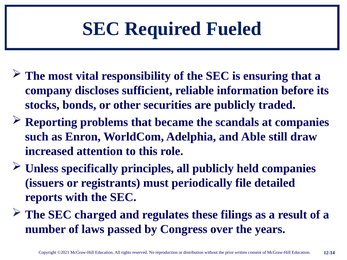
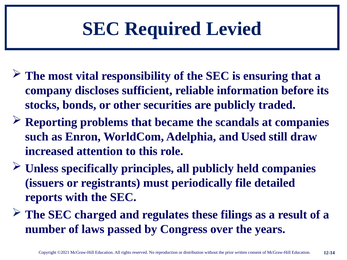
Fueled: Fueled -> Levied (234, 29)
Able: Able -> Used (254, 137)
